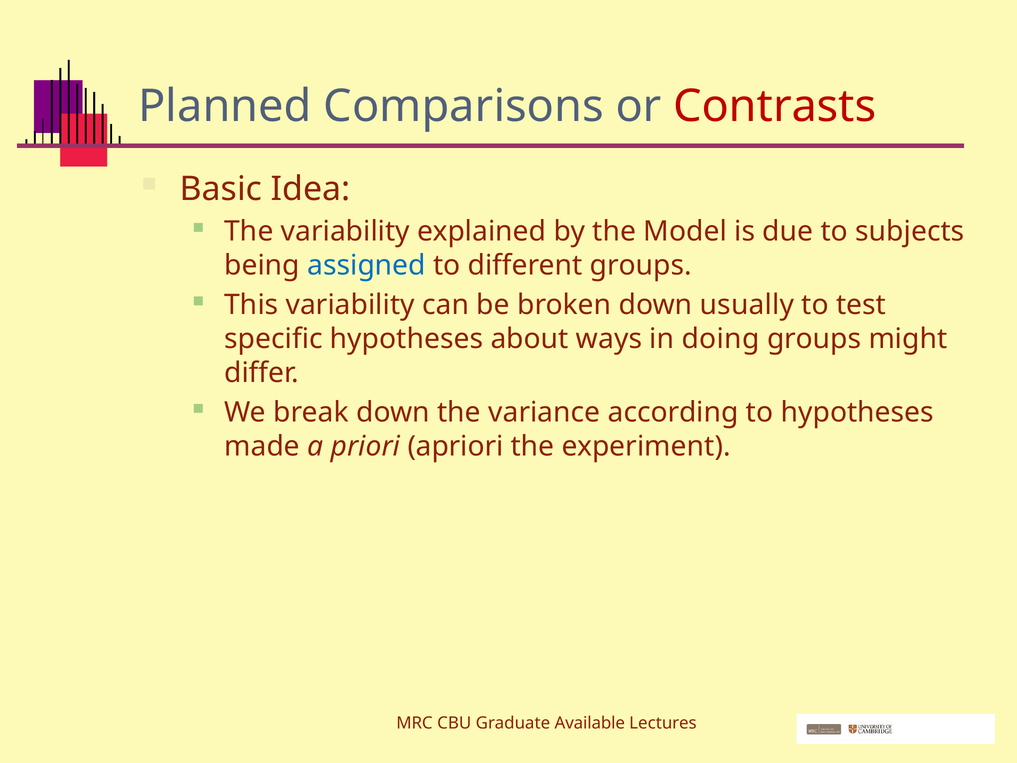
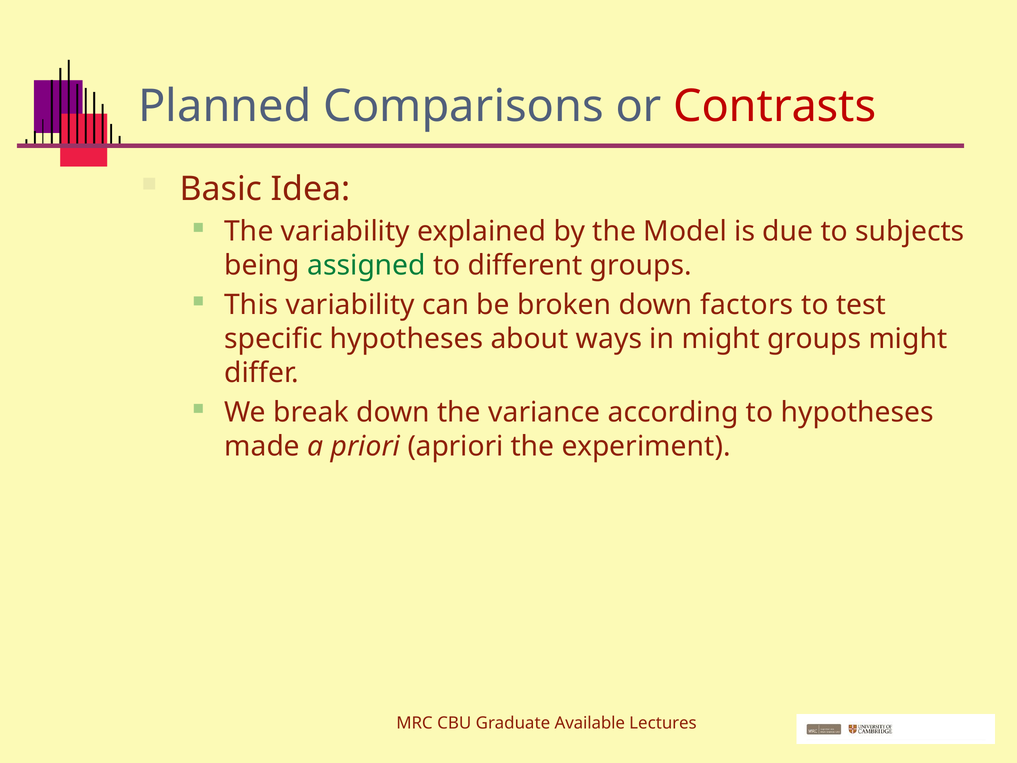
assigned colour: blue -> green (366, 265)
usually: usually -> factors (747, 305)
in doing: doing -> might (721, 339)
